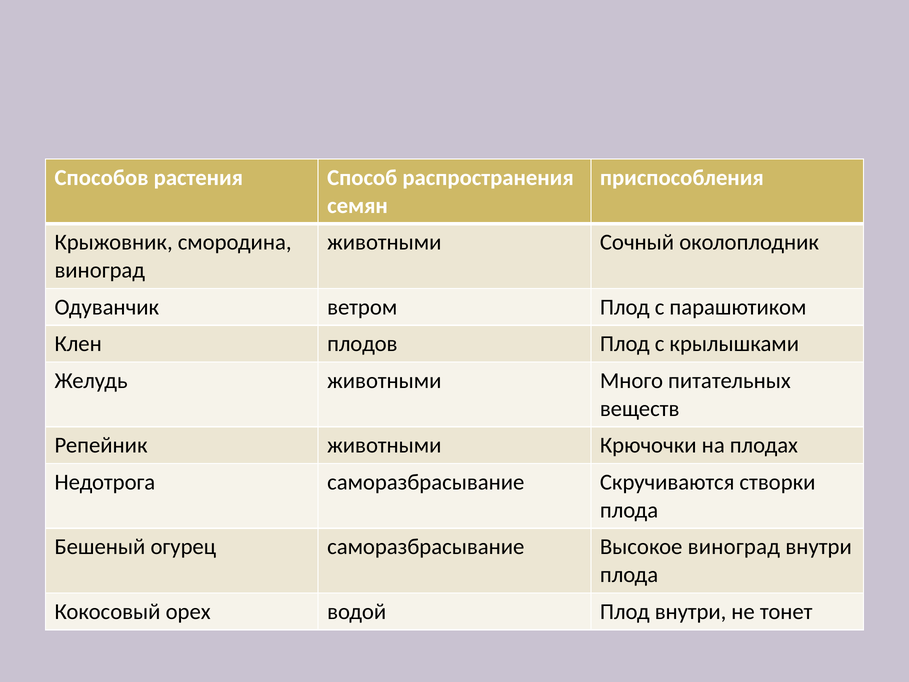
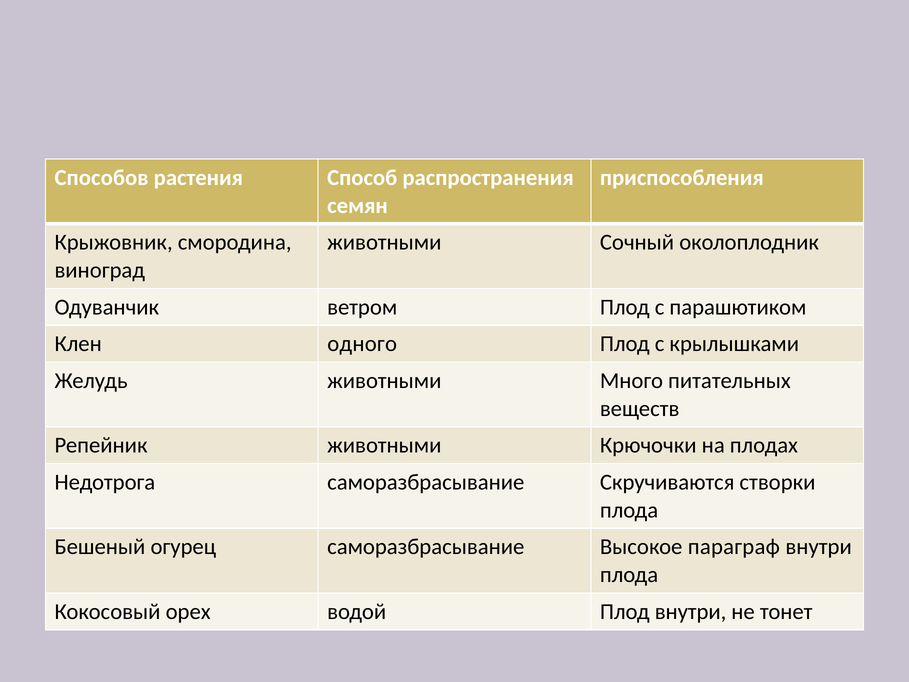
плодов: плодов -> одного (362, 344)
Высокое виноград: виноград -> параграф (734, 547)
